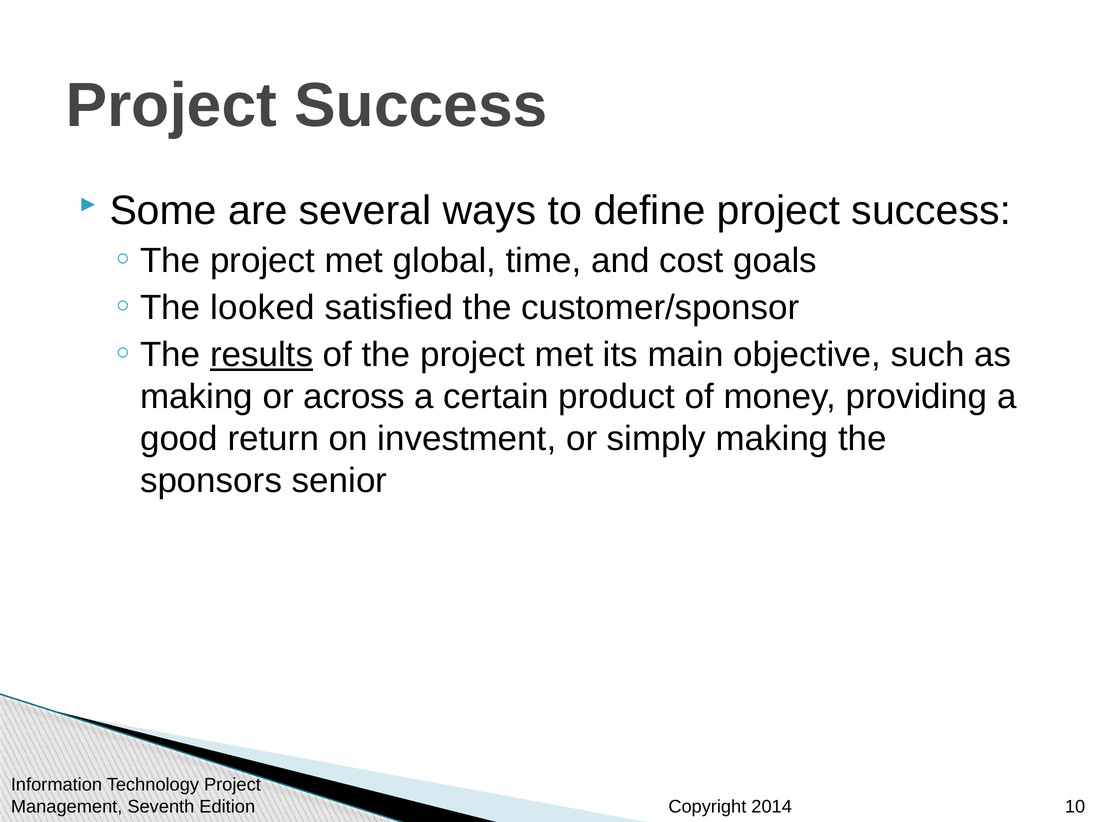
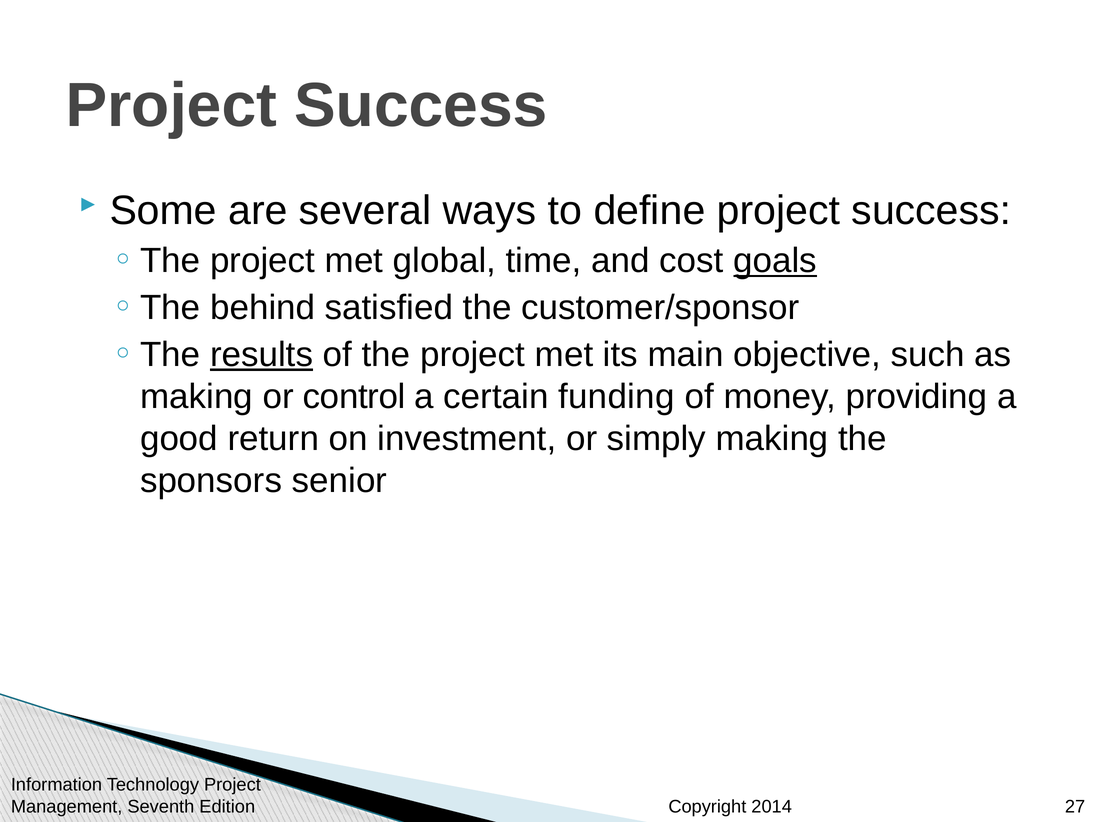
goals underline: none -> present (775, 261)
looked: looked -> behind (263, 308)
across: across -> control (354, 397)
product: product -> funding (616, 397)
10: 10 -> 27 (1075, 807)
